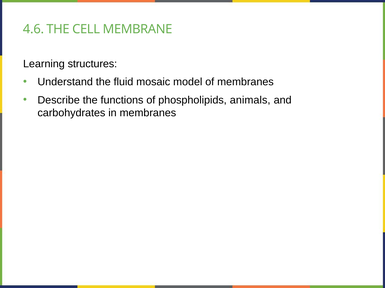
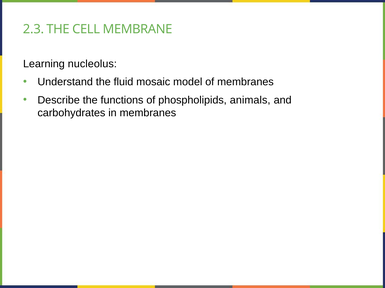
4.6: 4.6 -> 2.3 (33, 29)
structures: structures -> nucleolus (92, 64)
